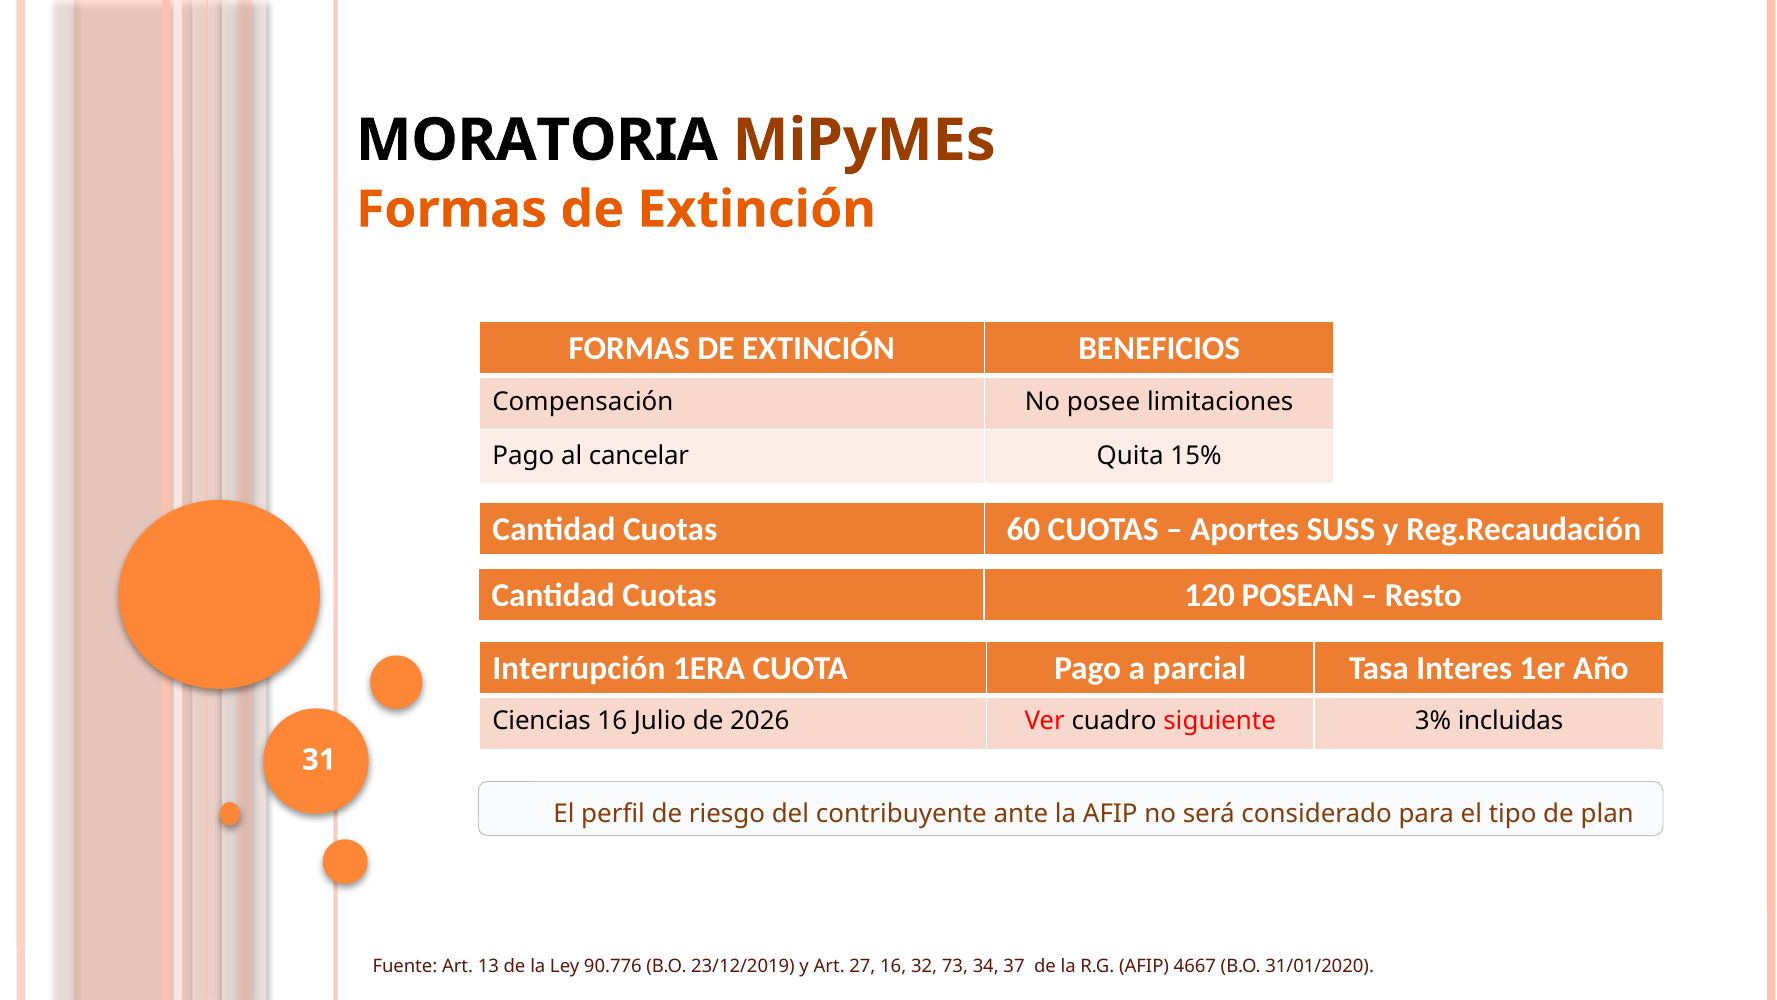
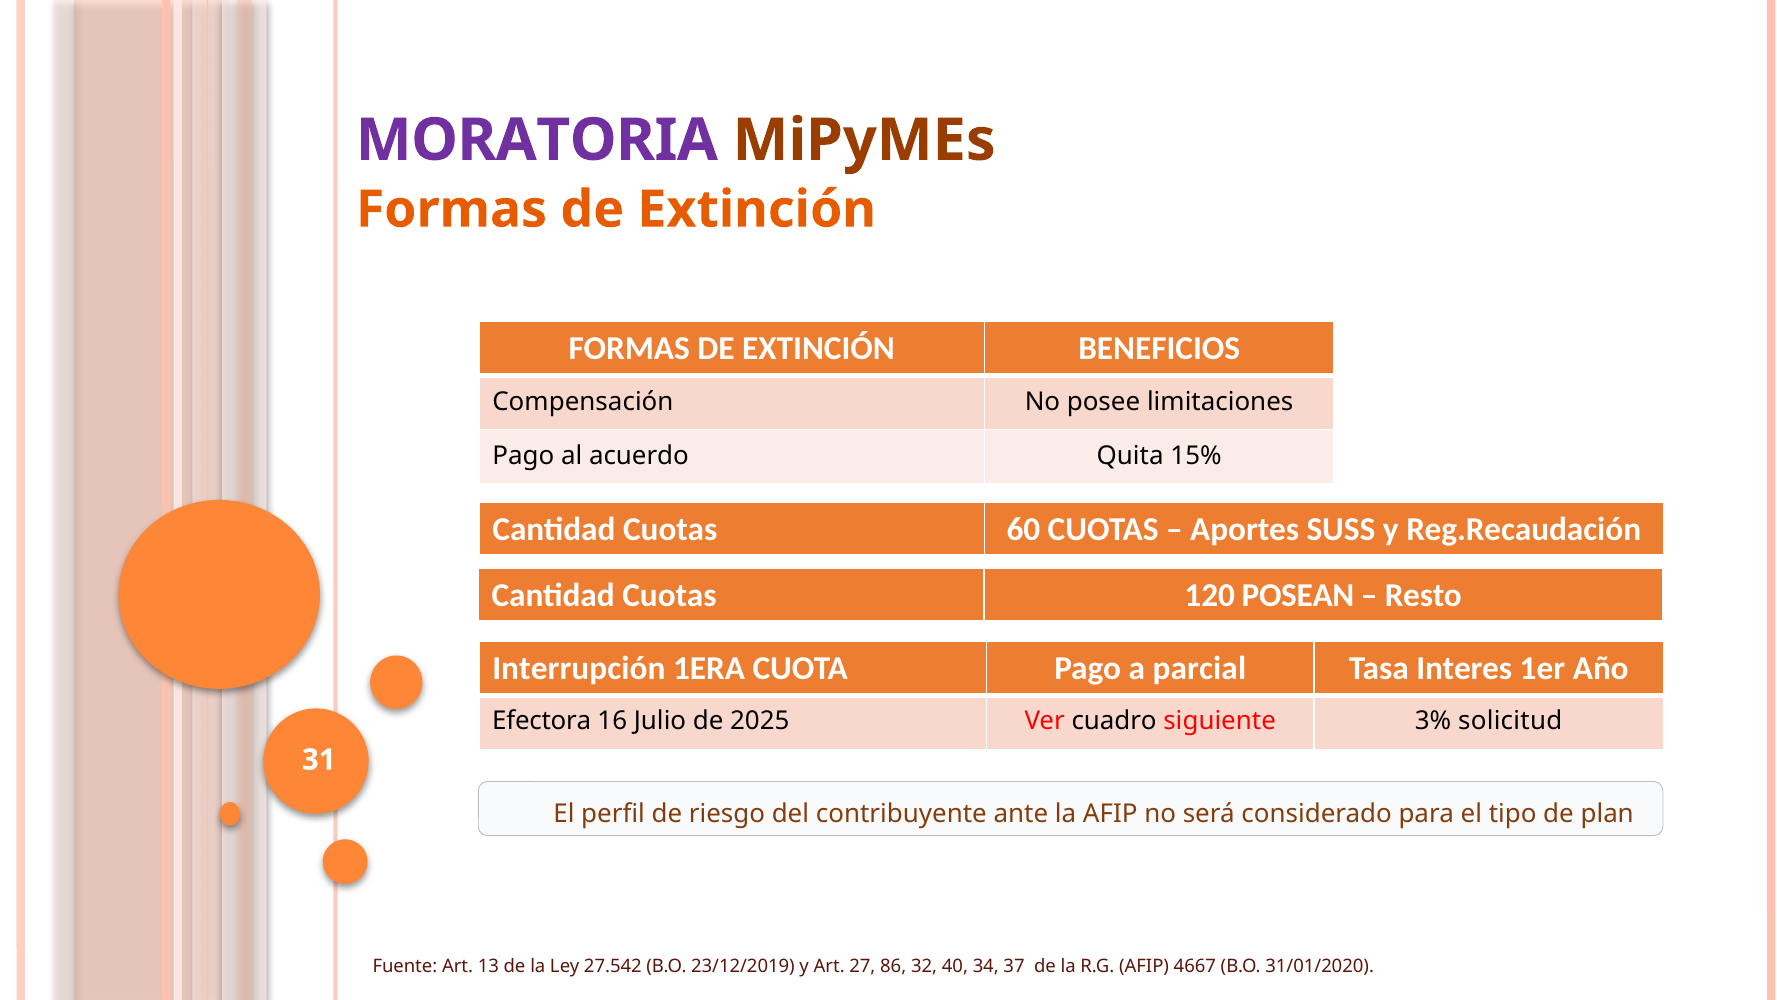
MORATORIA colour: black -> purple (537, 140)
cancelar: cancelar -> acuerdo (639, 455)
Ciencias: Ciencias -> Efectora (542, 721)
2026: 2026 -> 2025 (760, 721)
incluidas: incluidas -> solicitud (1510, 721)
90.776: 90.776 -> 27.542 (613, 966)
27 16: 16 -> 86 (893, 966)
73: 73 -> 40 (955, 966)
